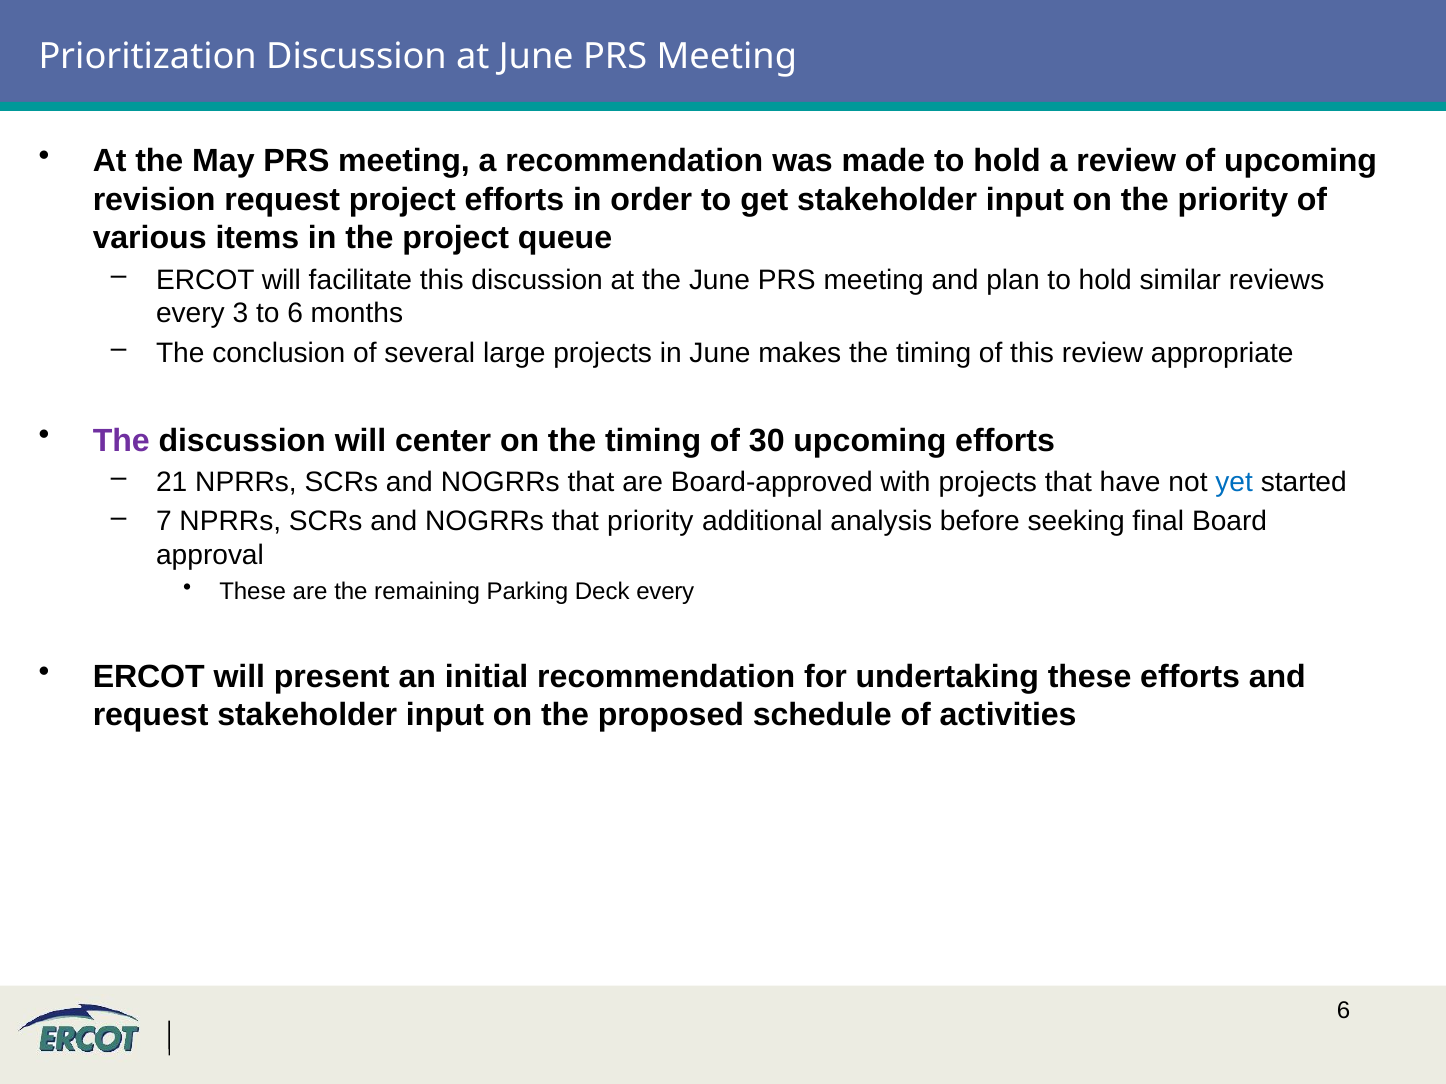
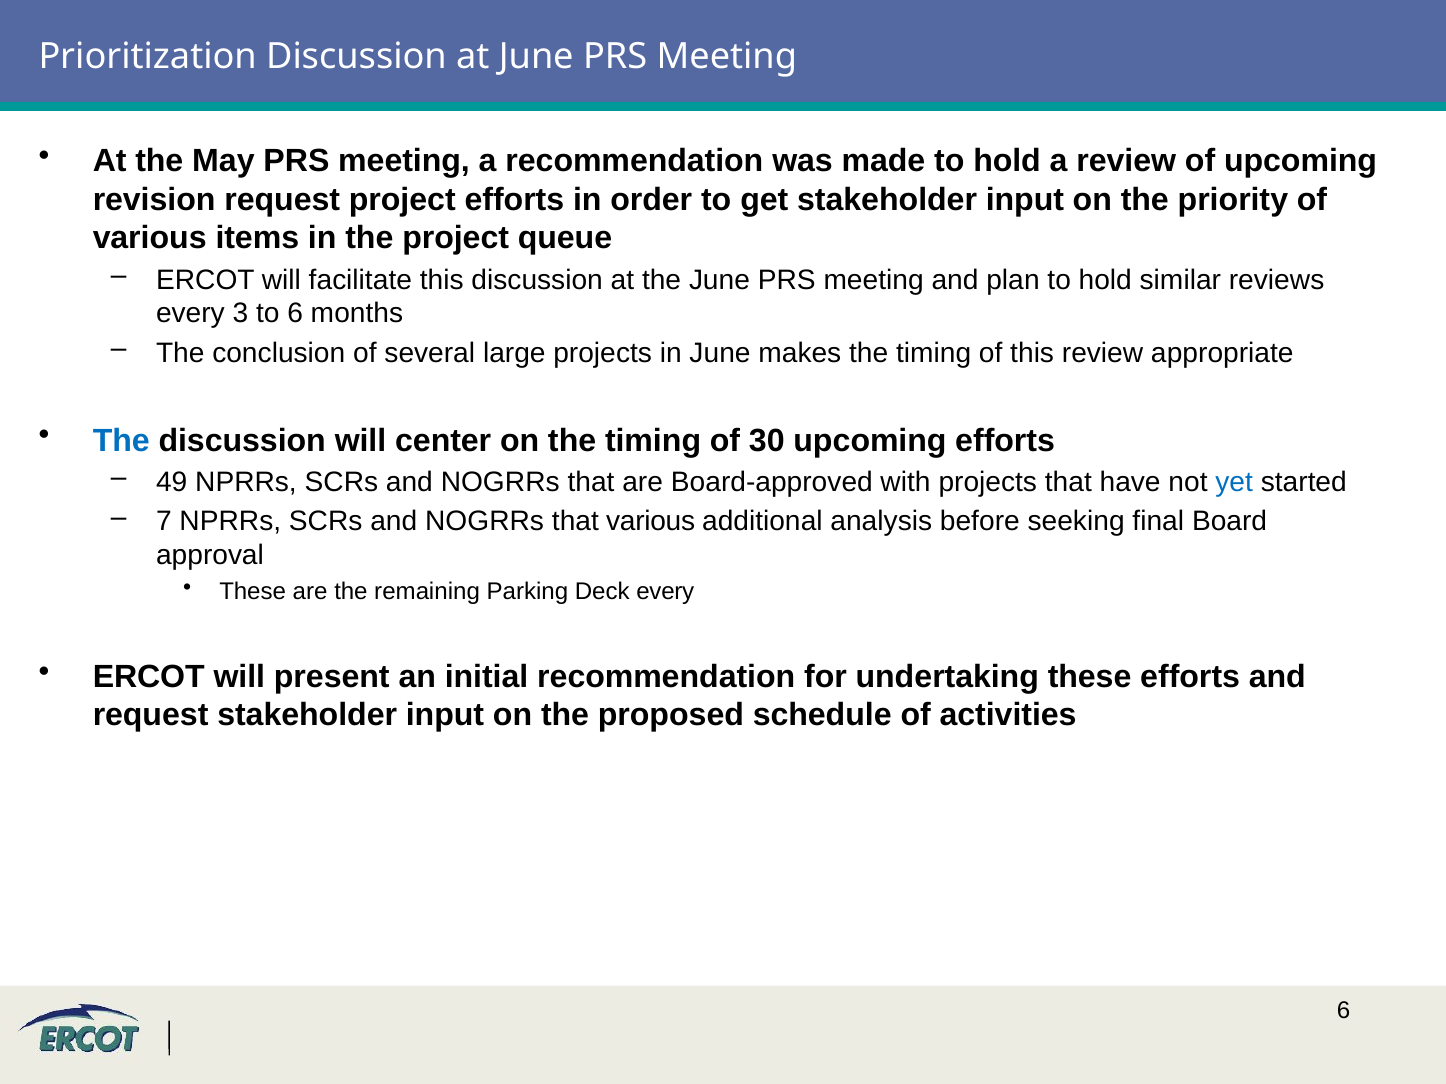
The colour: purple -> blue (121, 441)
21: 21 -> 49 (172, 482)
that priority: priority -> various (651, 522)
